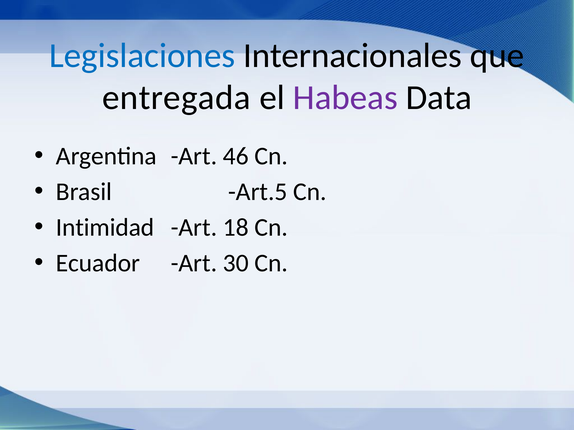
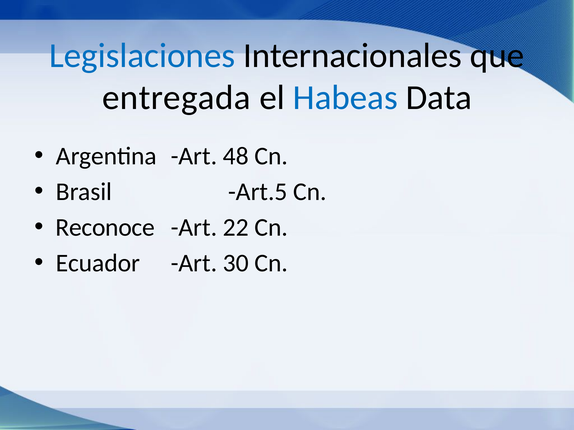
Habeas colour: purple -> blue (345, 98)
46: 46 -> 48 (236, 156)
Intimidad: Intimidad -> Reconoce (105, 228)
18: 18 -> 22 (236, 228)
